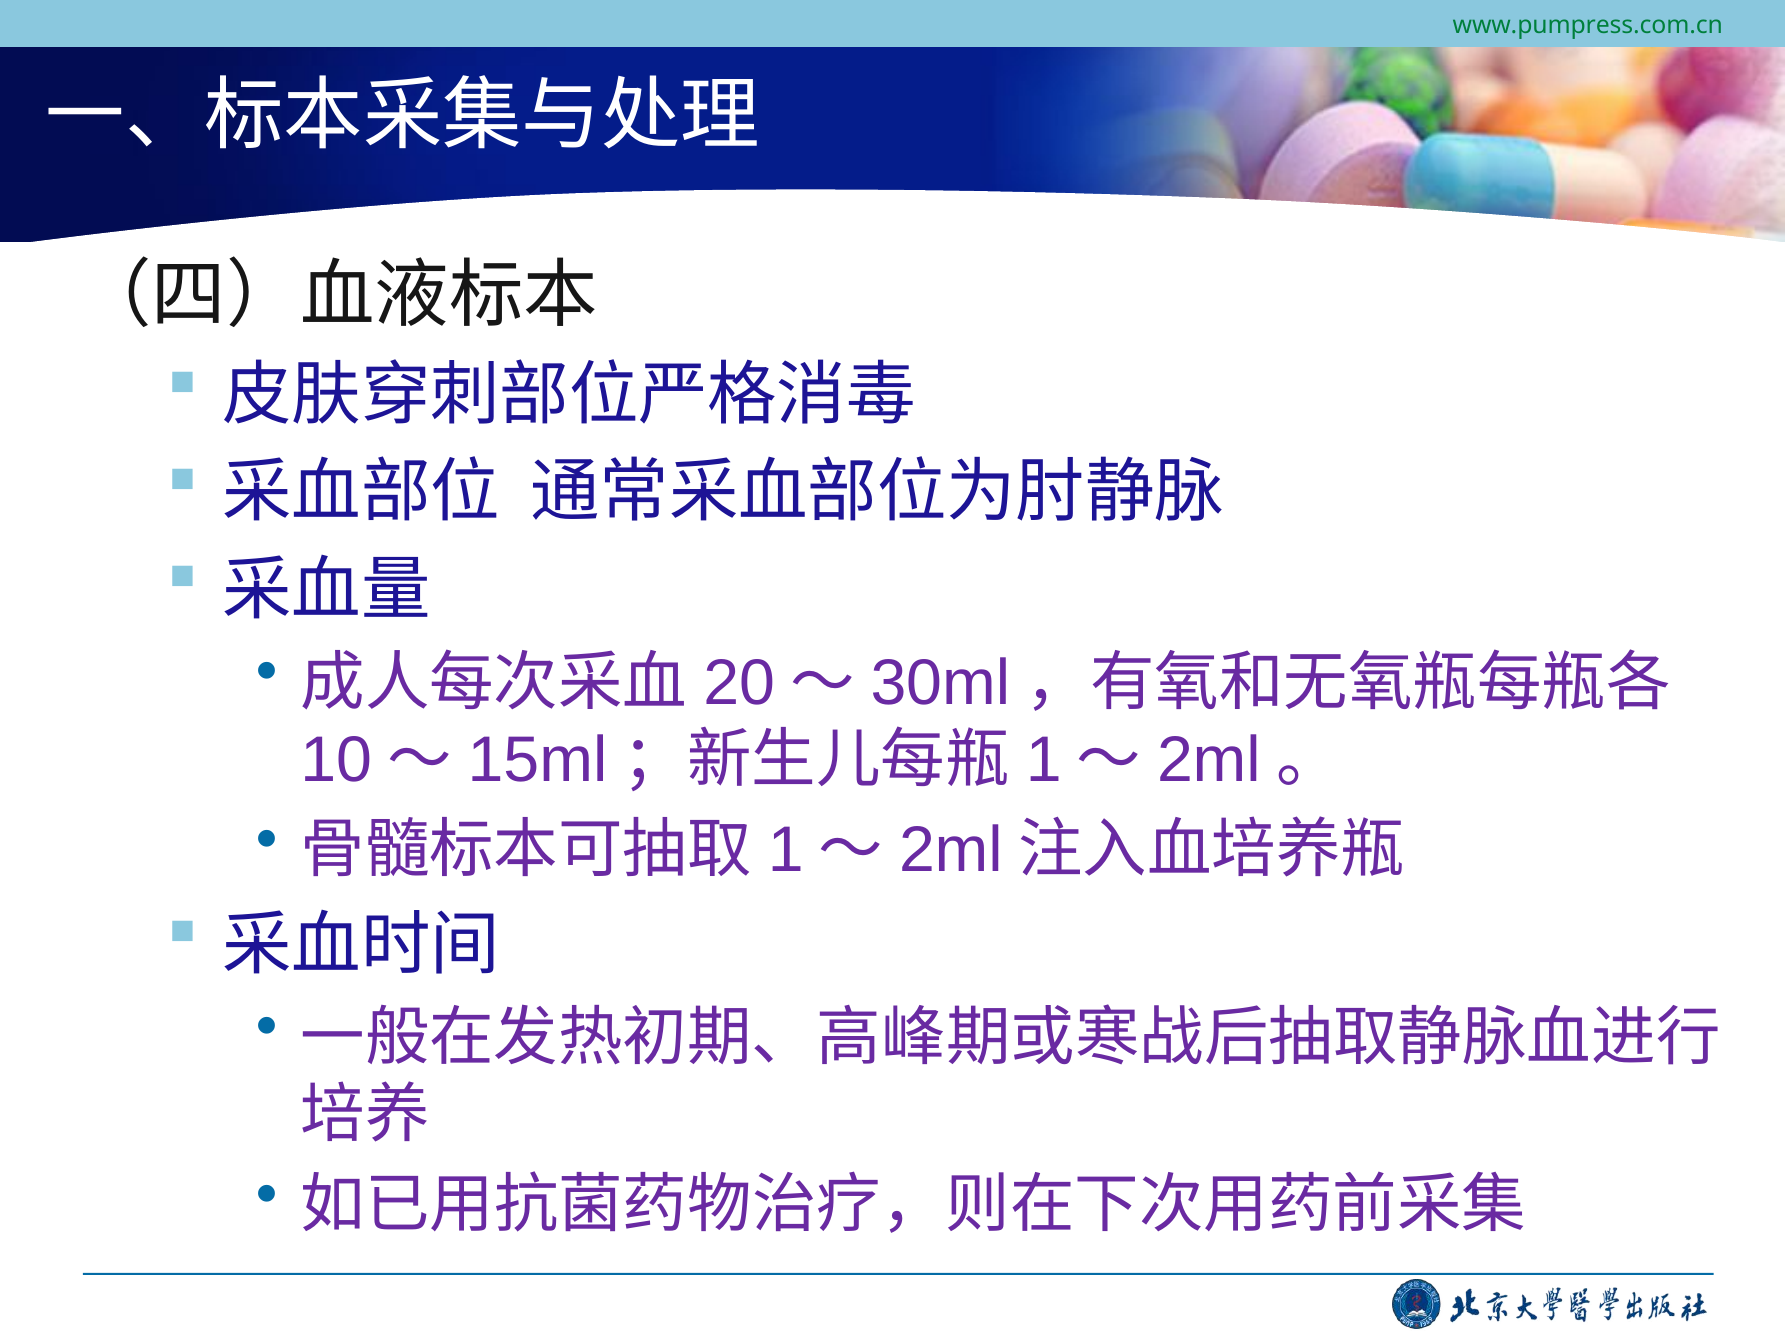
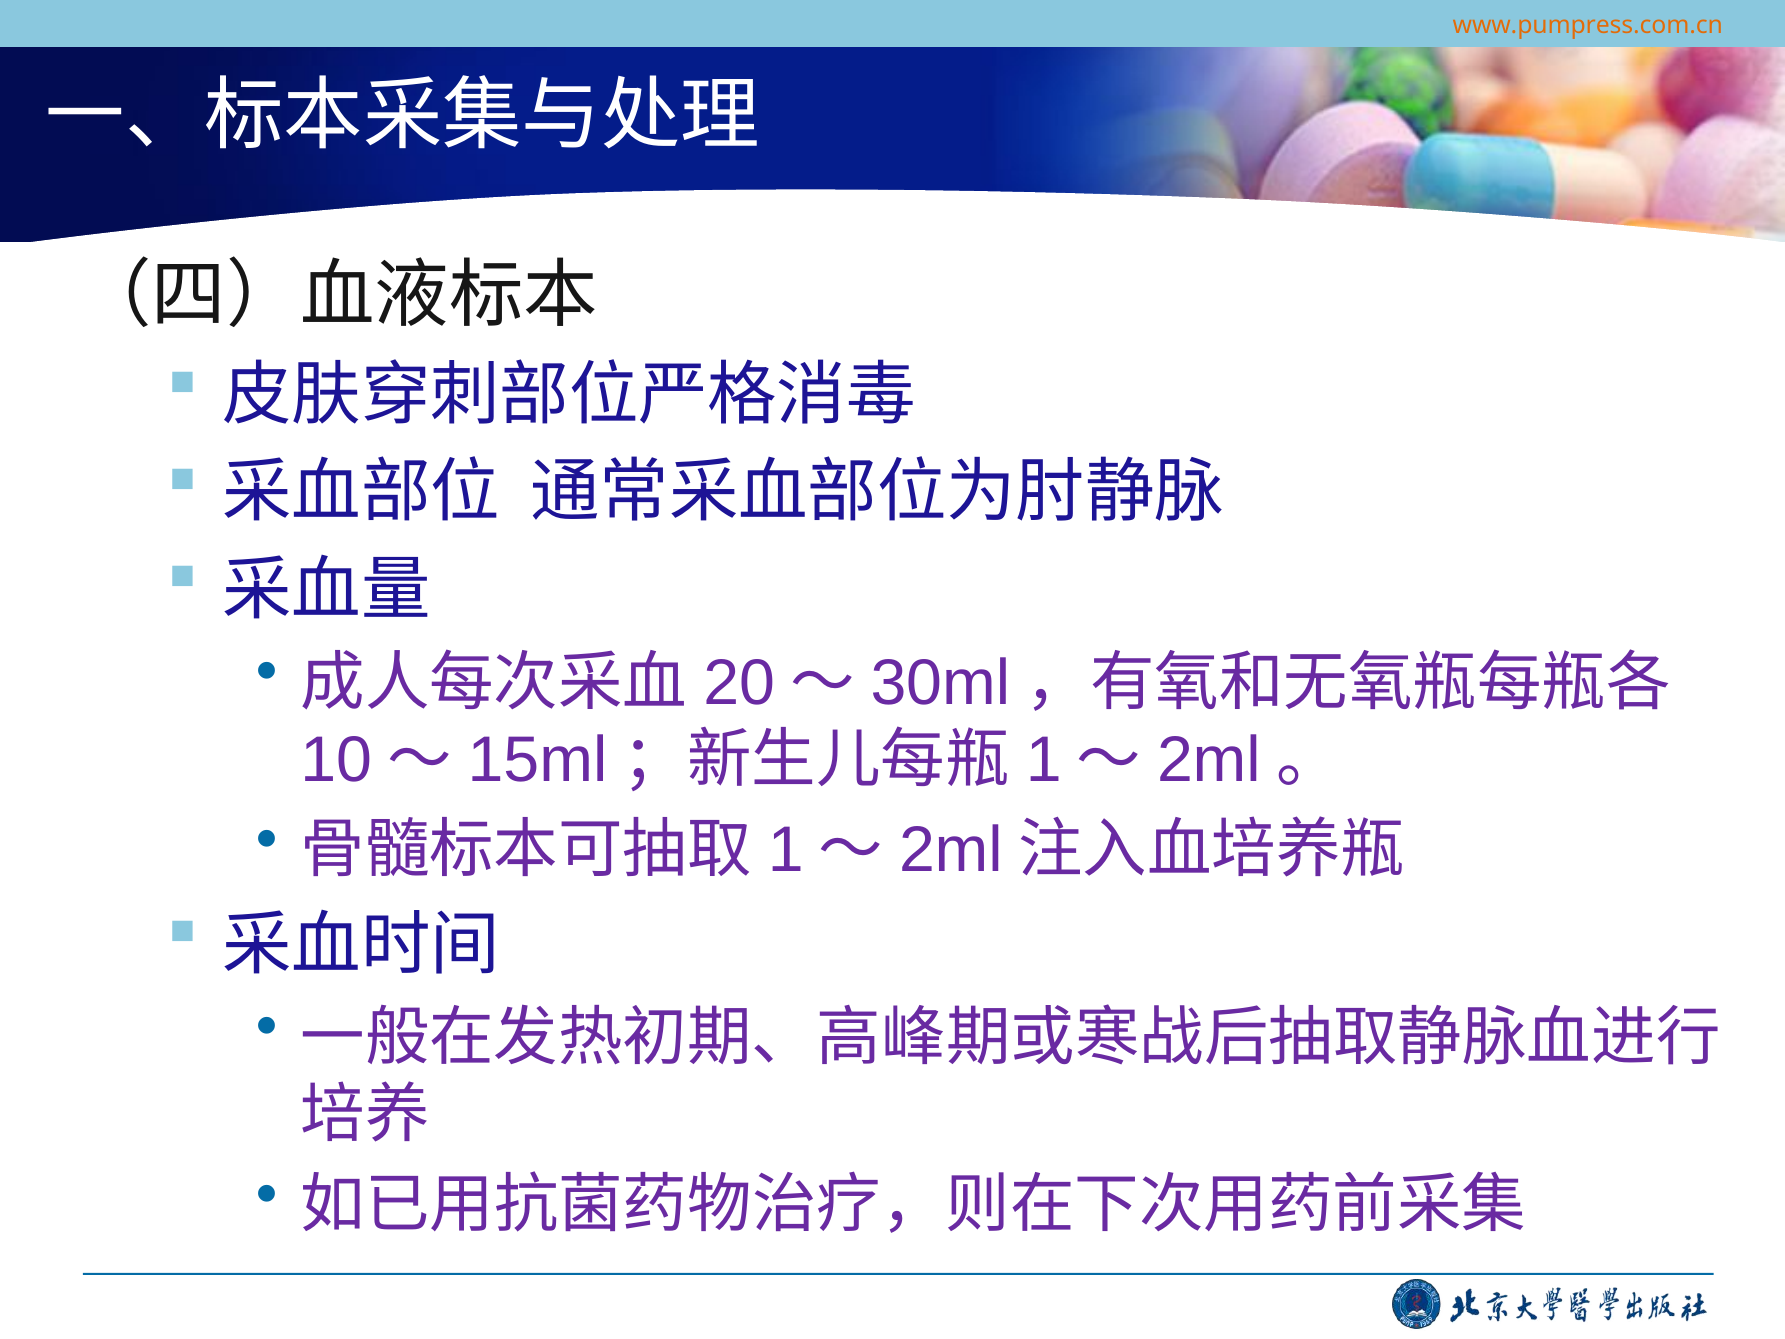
www.pumpress.com.cn colour: green -> orange (1588, 26)
